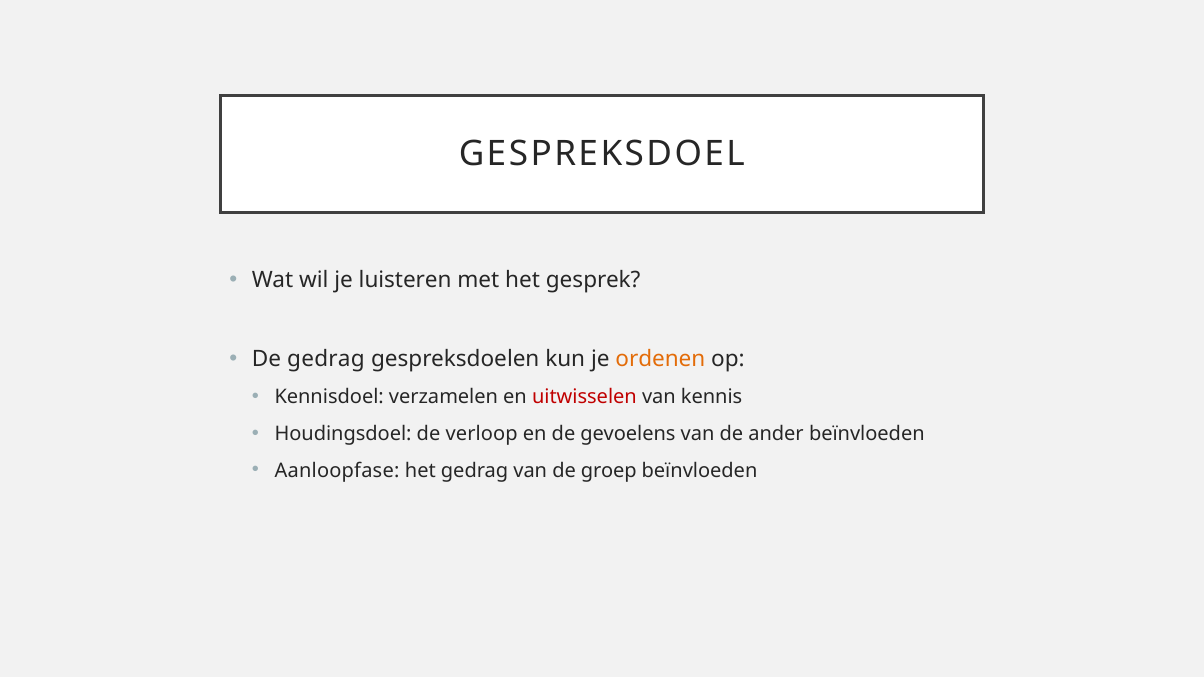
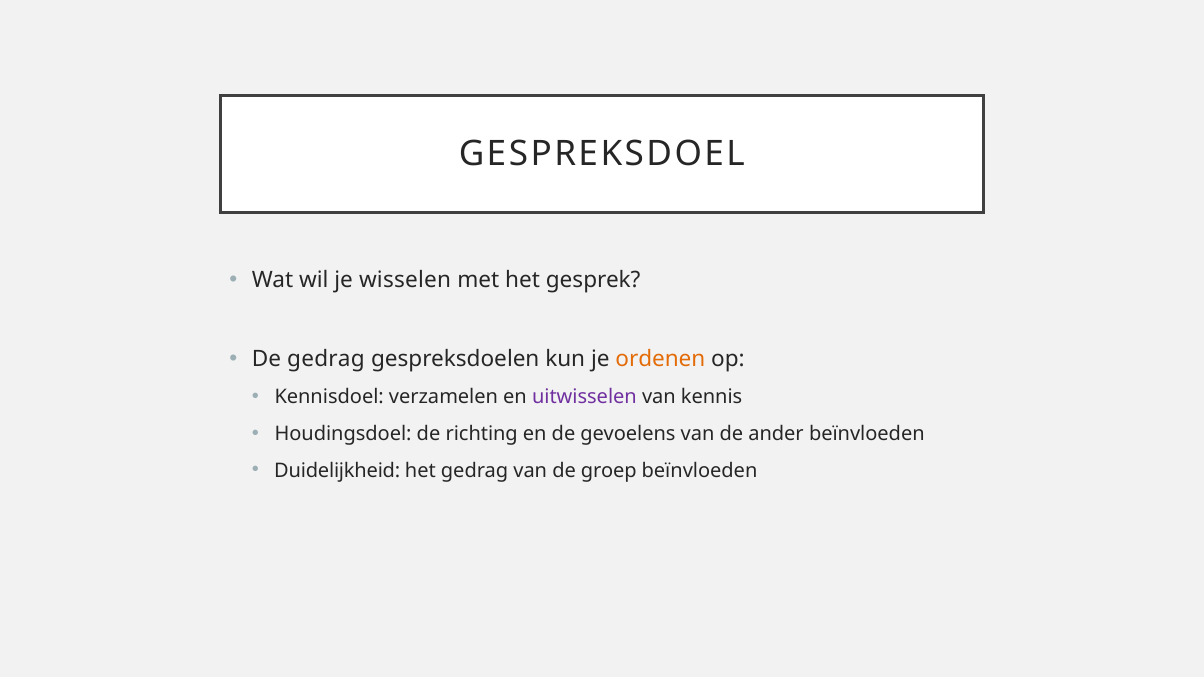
luisteren: luisteren -> wisselen (405, 280)
uitwisselen colour: red -> purple (584, 397)
verloop: verloop -> richting (482, 434)
Aanloopfase: Aanloopfase -> Duidelijkheid (337, 471)
